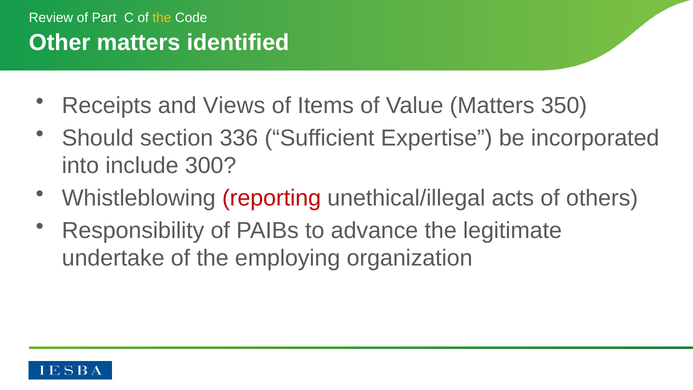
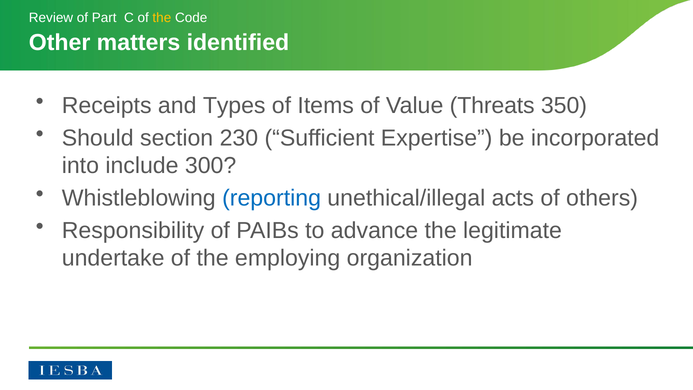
Views: Views -> Types (234, 106)
Value Matters: Matters -> Threats (492, 106)
336: 336 -> 230 (239, 138)
reporting colour: red -> blue (272, 198)
